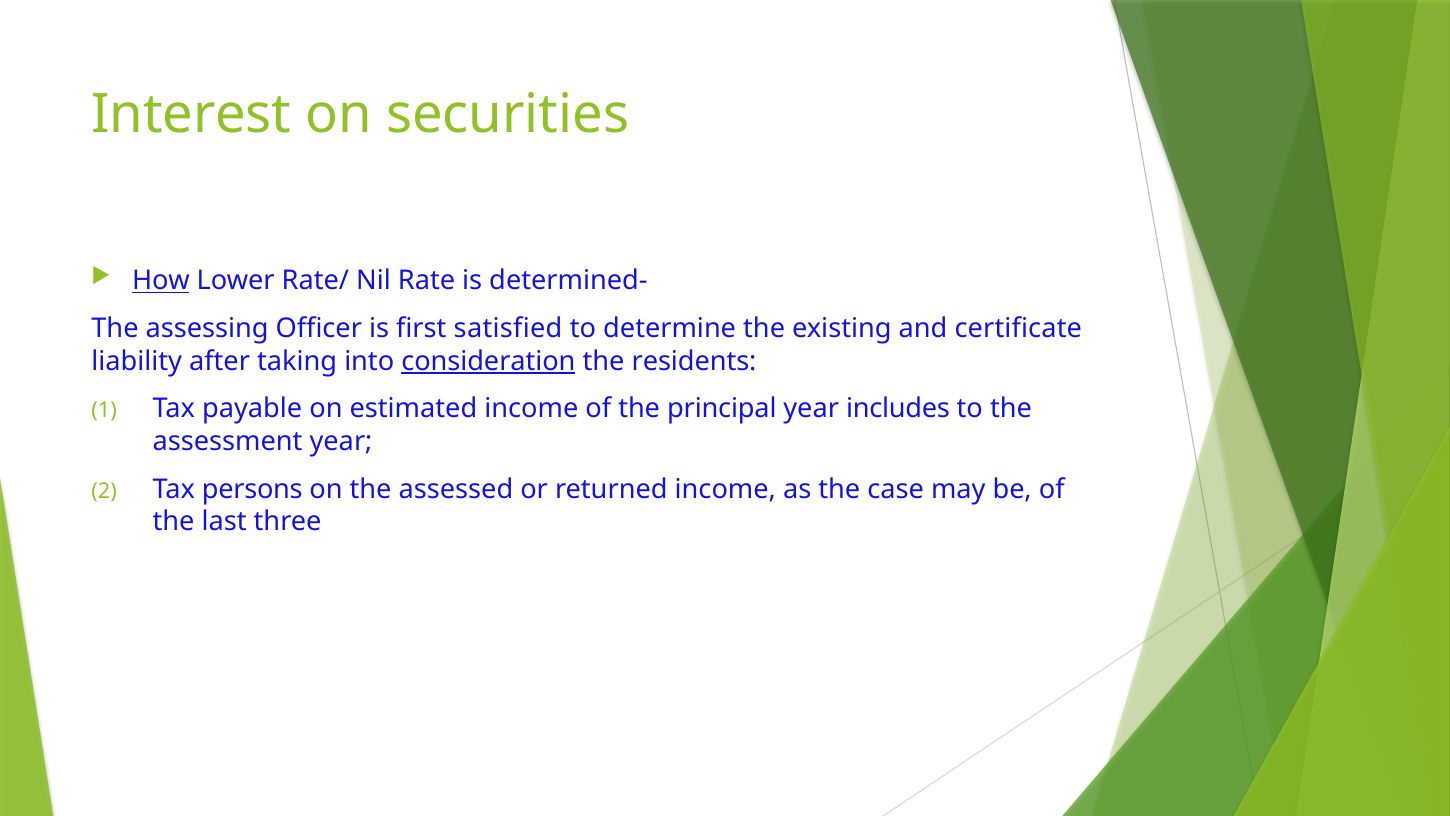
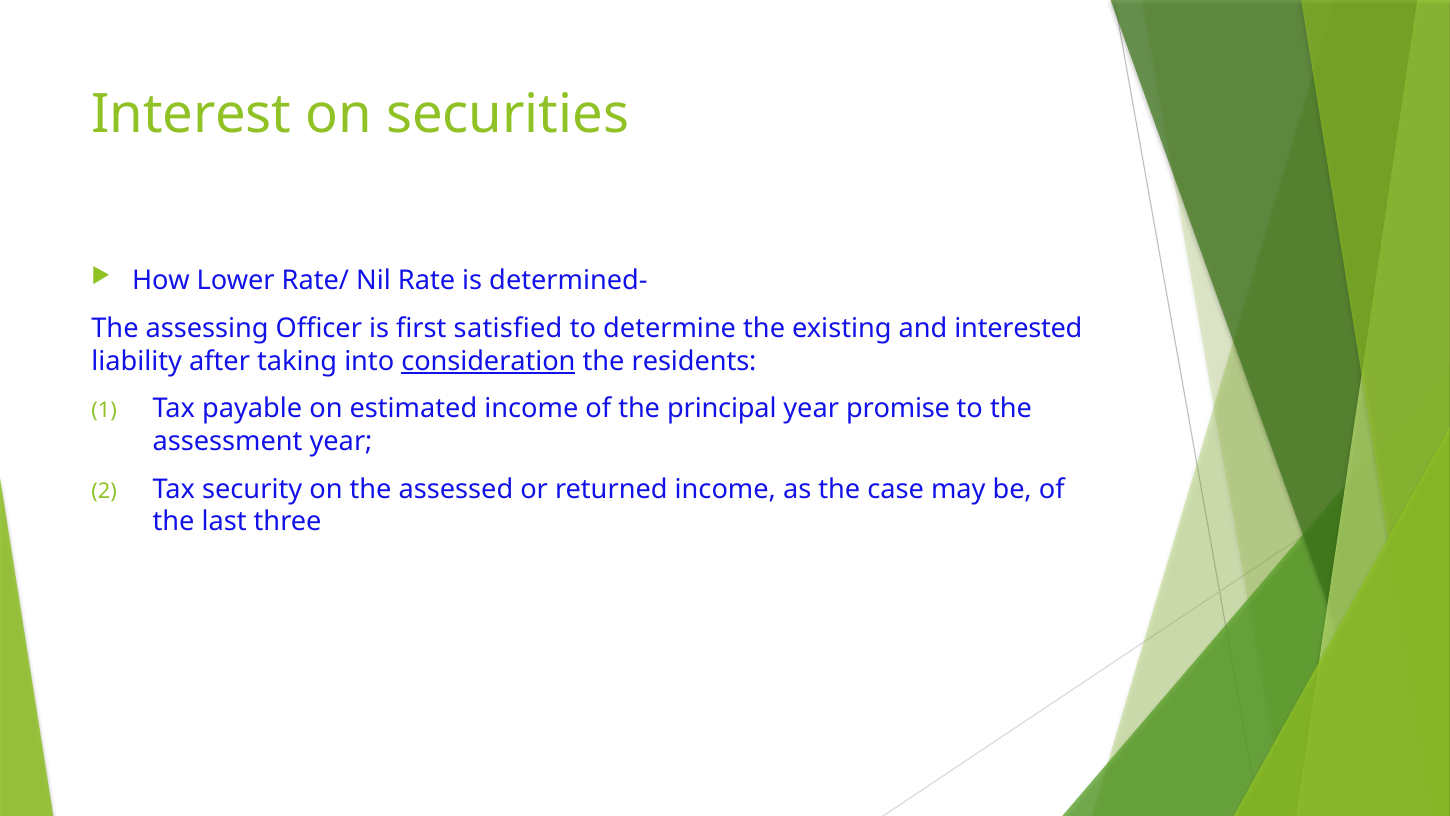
How underline: present -> none (161, 281)
certificate: certificate -> interested (1018, 328)
includes: includes -> promise (898, 409)
persons: persons -> security (252, 489)
